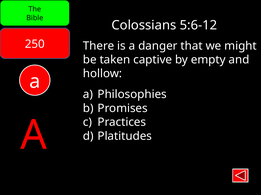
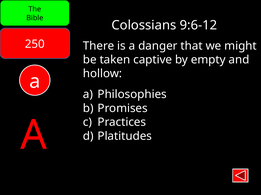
5:6-12: 5:6-12 -> 9:6-12 (198, 25)
